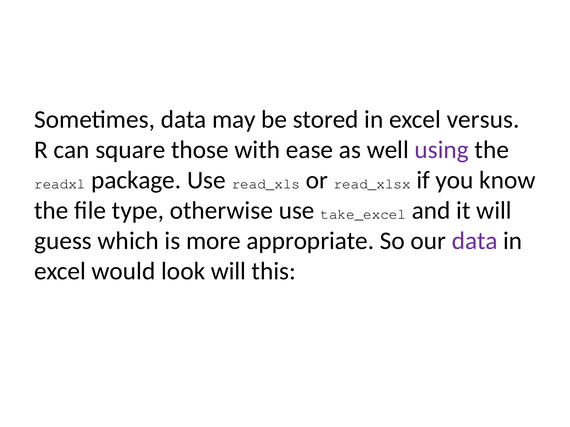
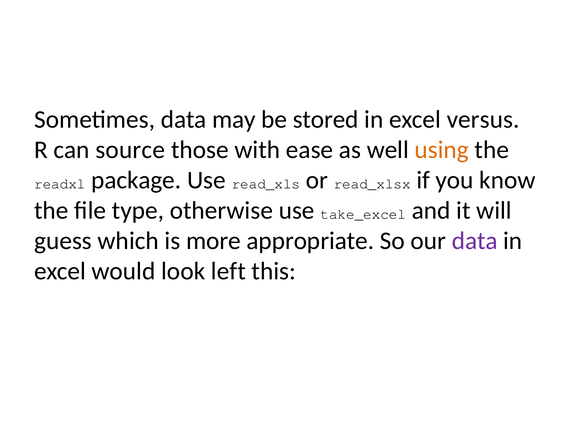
square: square -> source (130, 150)
using colour: purple -> orange (442, 150)
look will: will -> left (228, 272)
